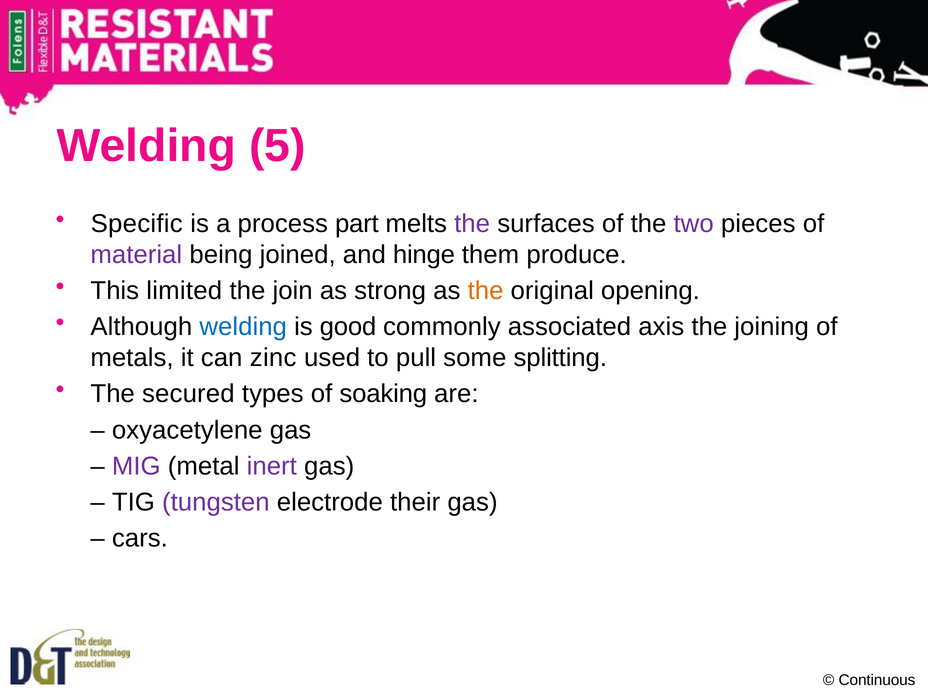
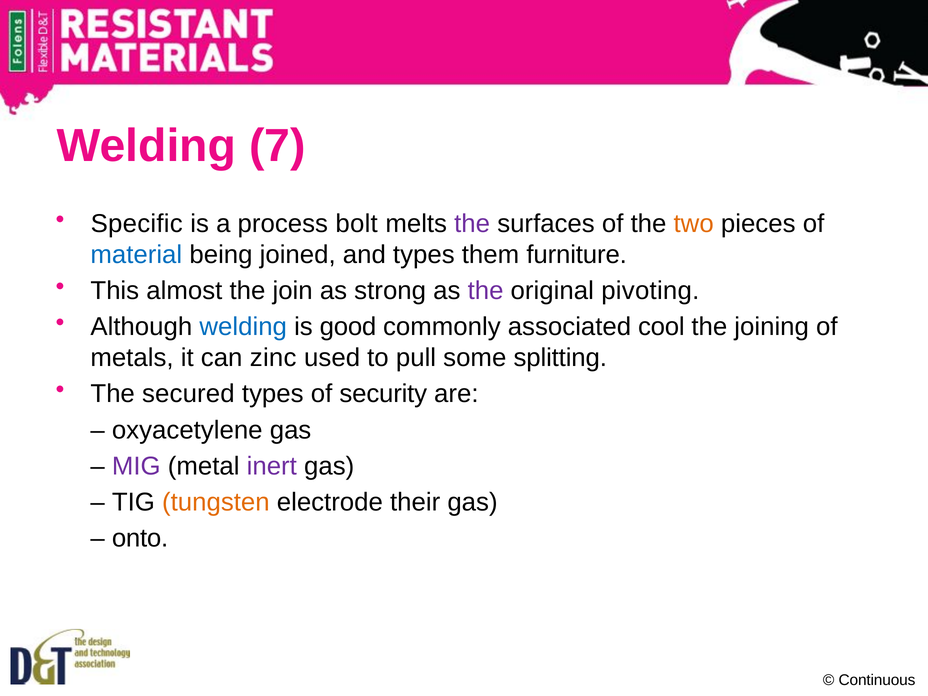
5: 5 -> 7 (277, 146)
part: part -> bolt (357, 224)
two colour: purple -> orange (694, 224)
material colour: purple -> blue (136, 255)
and hinge: hinge -> types (424, 255)
produce: produce -> furniture (577, 255)
limited: limited -> almost (184, 291)
the colour: orange -> purple (486, 291)
opening: opening -> pivoting (650, 291)
axis: axis -> cool (661, 327)
soaking: soaking -> security (383, 394)
tungsten colour: purple -> orange (216, 502)
cars: cars -> onto (140, 538)
